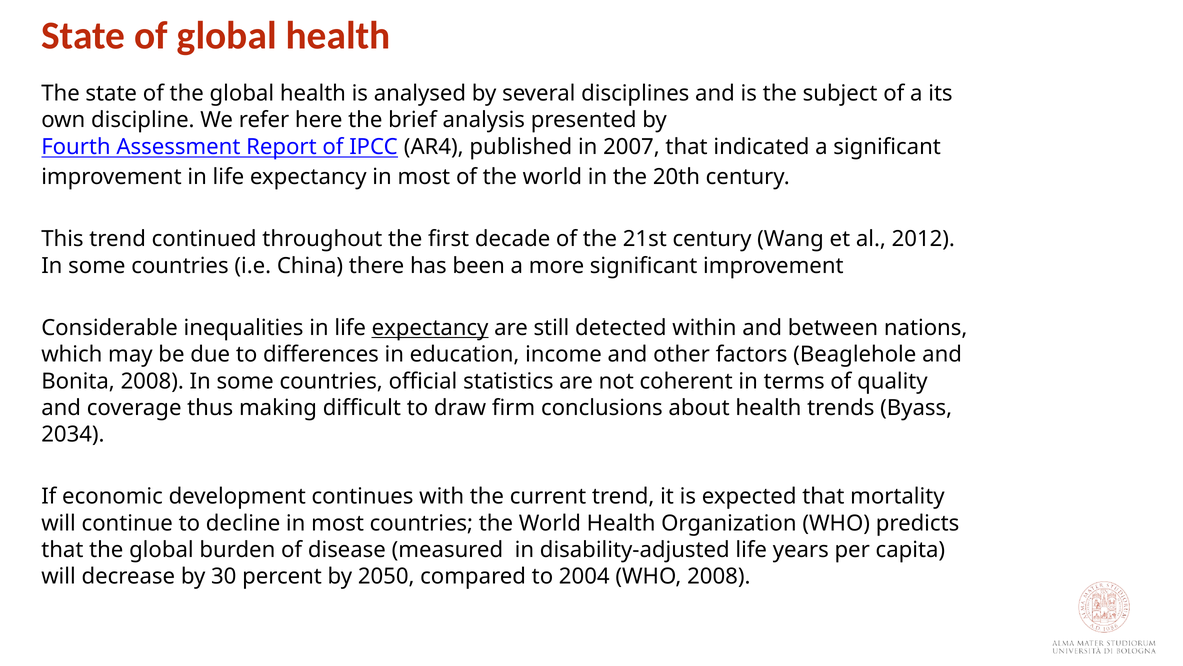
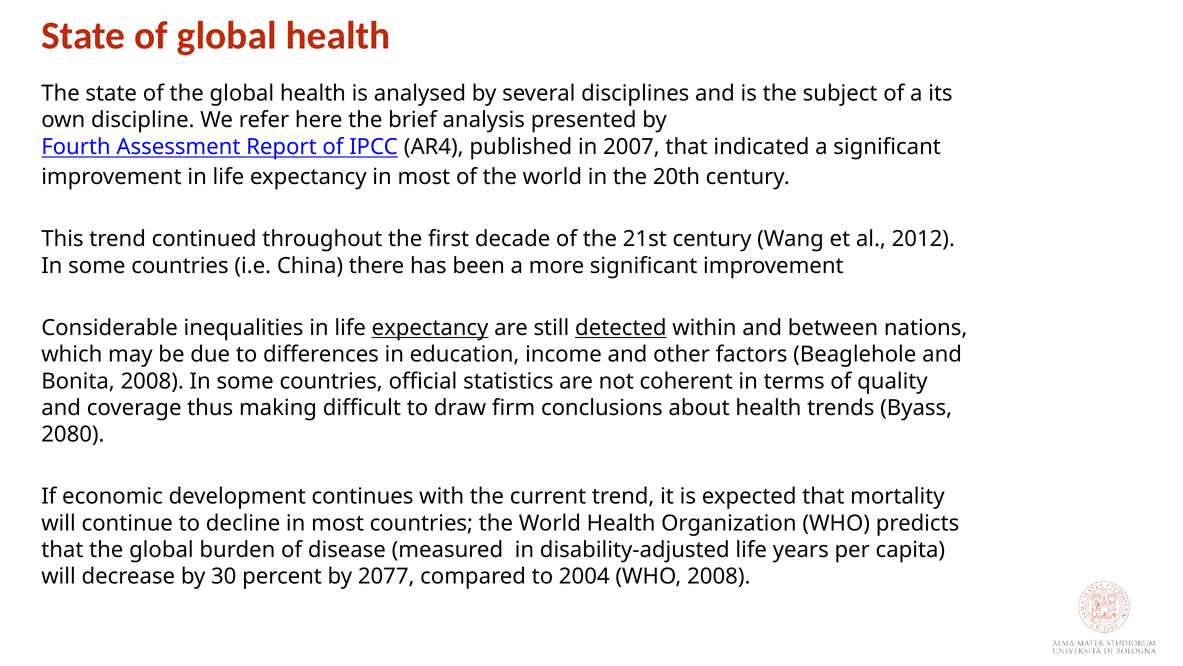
detected underline: none -> present (621, 328)
2034: 2034 -> 2080 (73, 434)
2050: 2050 -> 2077 (386, 576)
